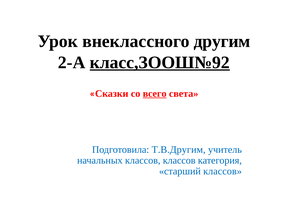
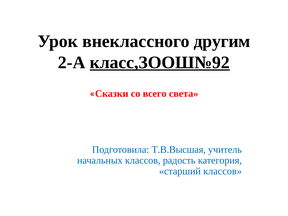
всего underline: present -> none (155, 94)
Т.В.Другим: Т.В.Другим -> Т.В.Высшая (179, 150)
классов классов: классов -> радость (179, 160)
